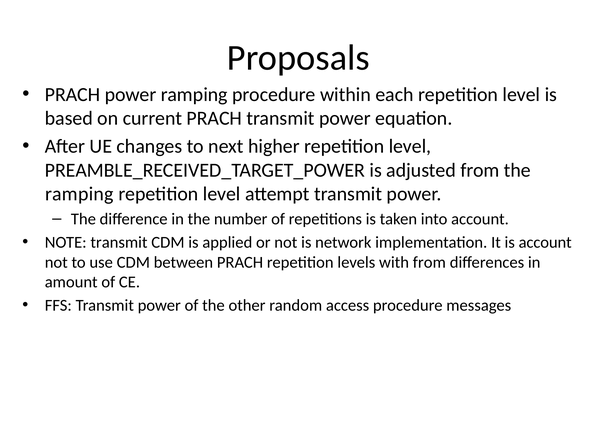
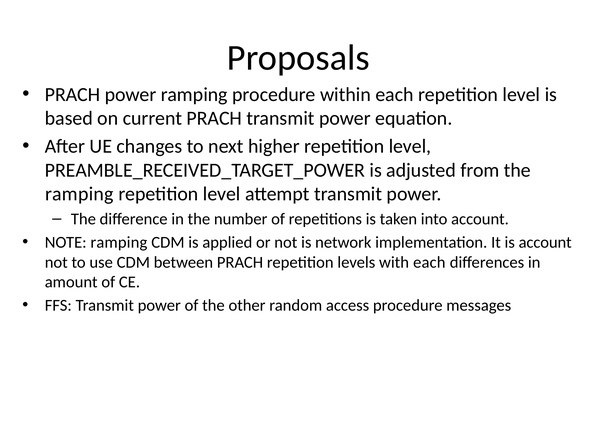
NOTE transmit: transmit -> ramping (119, 242)
with from: from -> each (429, 262)
